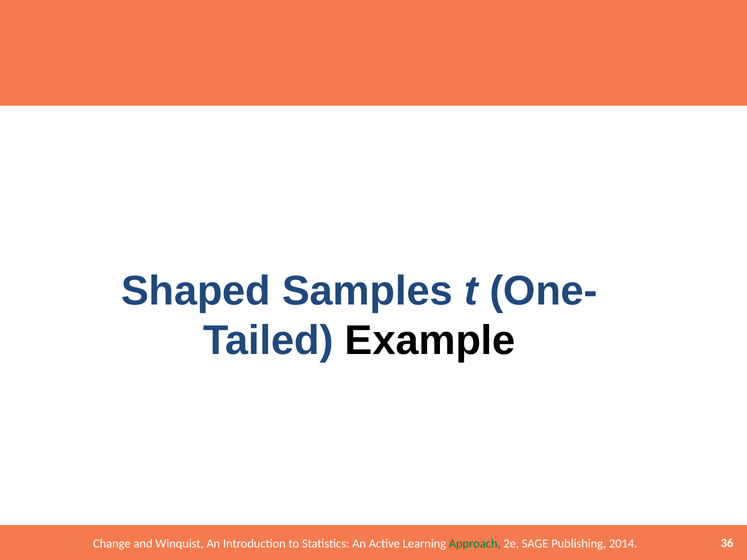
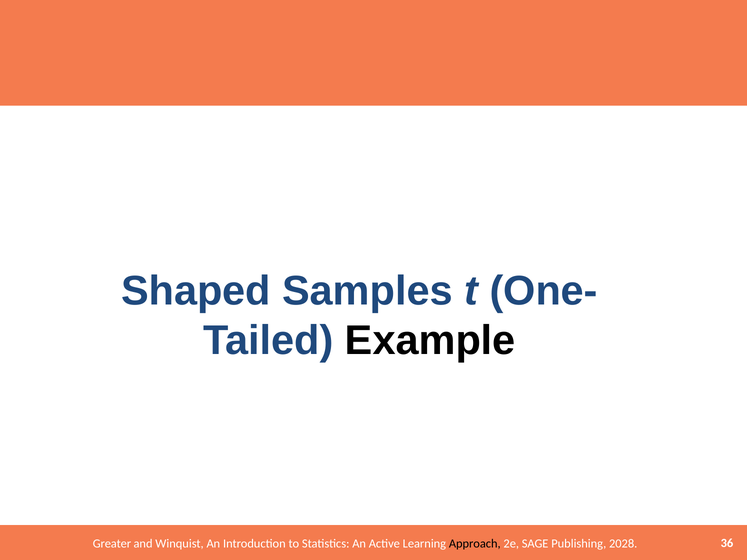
Change: Change -> Greater (112, 544)
Approach colour: green -> black (475, 544)
2014: 2014 -> 2028 (623, 544)
